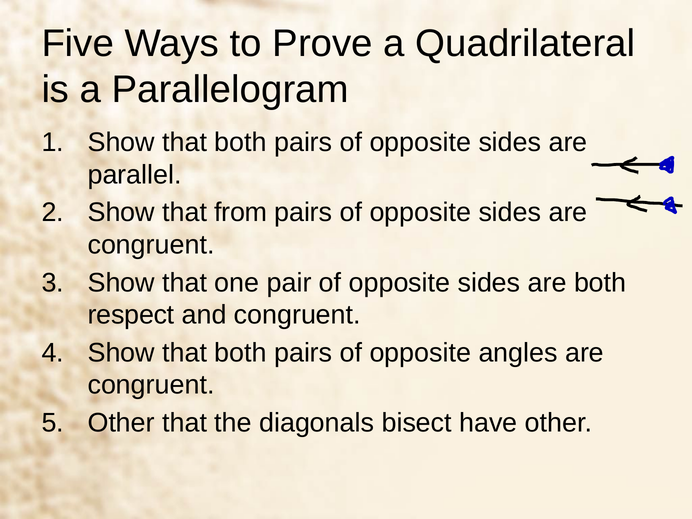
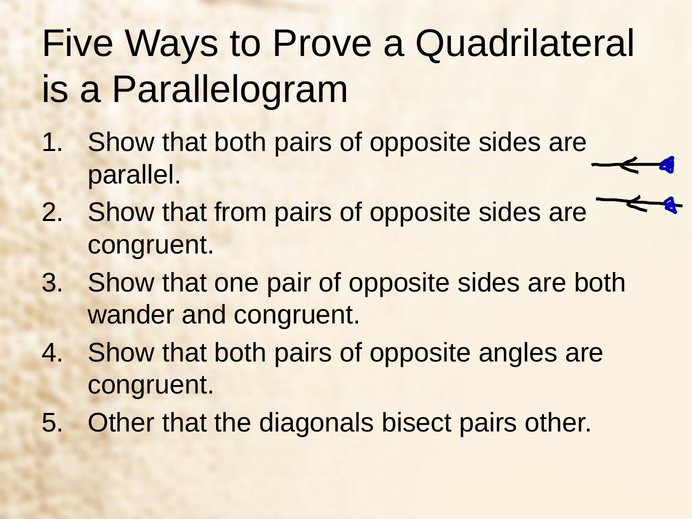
respect: respect -> wander (131, 315)
bisect have: have -> pairs (488, 423)
